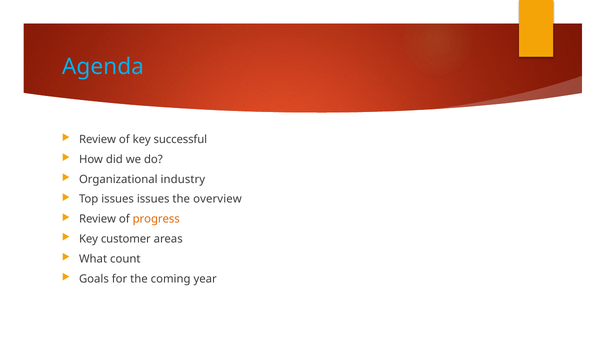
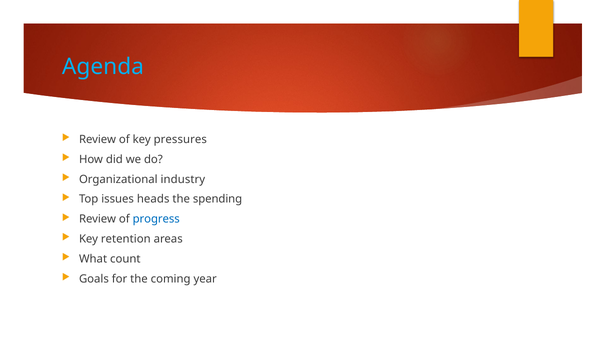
successful: successful -> pressures (180, 139)
issues issues: issues -> heads (153, 199)
overview: overview -> spending (218, 199)
progress colour: orange -> blue (156, 219)
customer: customer -> retention (126, 239)
